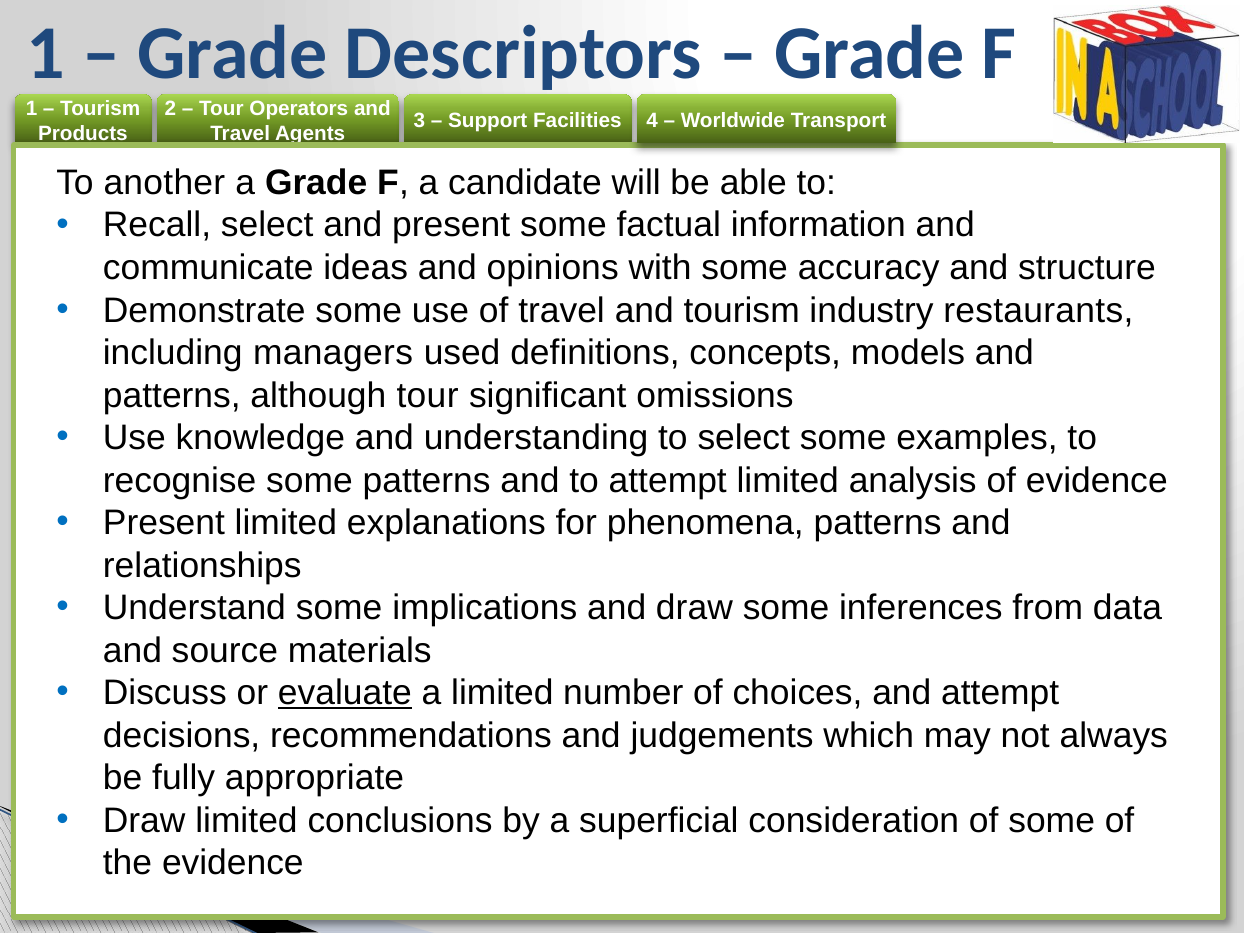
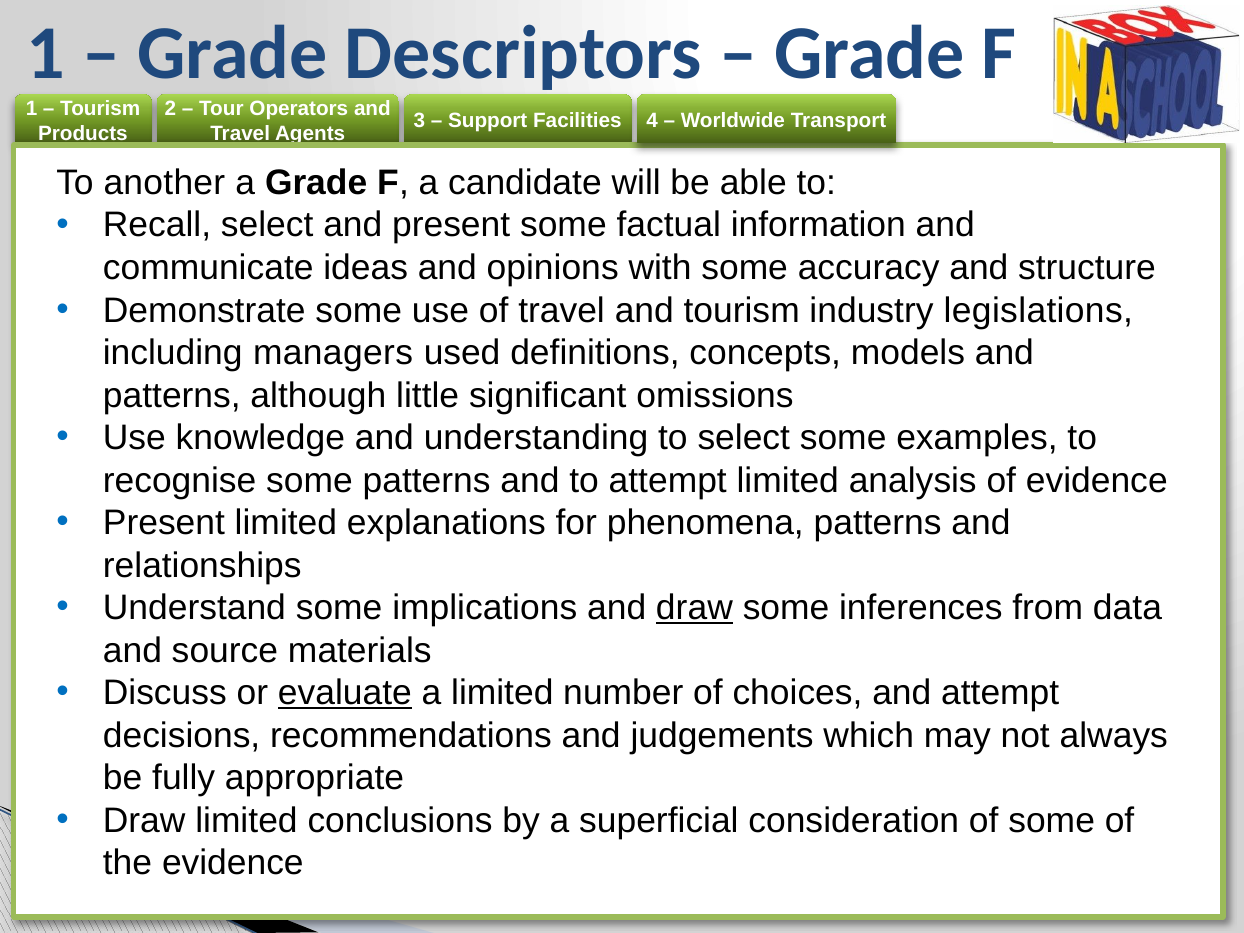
restaurants: restaurants -> legislations (1038, 310)
although tour: tour -> little (428, 395)
draw underline: none -> present (694, 608)
